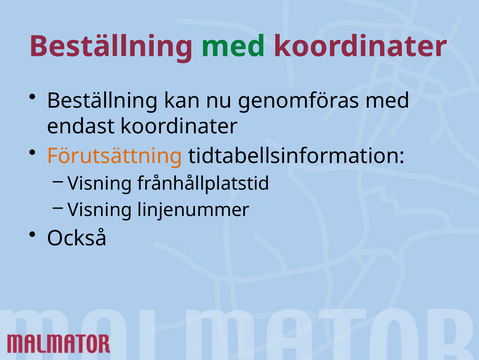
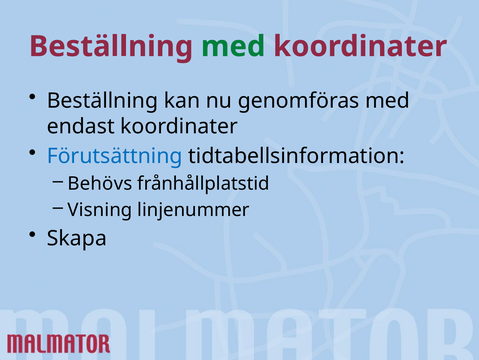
Förutsättning colour: orange -> blue (115, 156)
Visning: Visning -> Behövs (100, 183)
Också: Också -> Skapa (77, 238)
